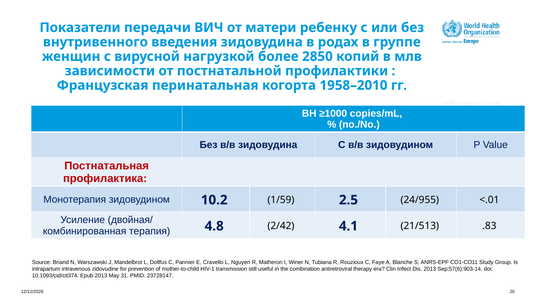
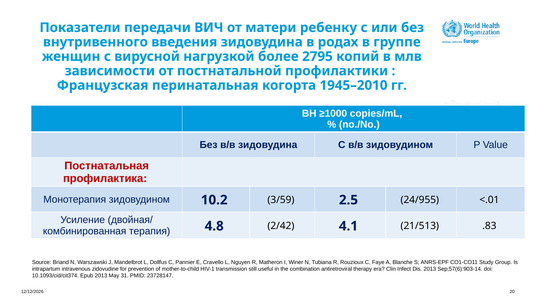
2850: 2850 -> 2795 (317, 57)
1958–2010: 1958–2010 -> 1945–2010 (353, 85)
1/59: 1/59 -> 3/59 (281, 200)
